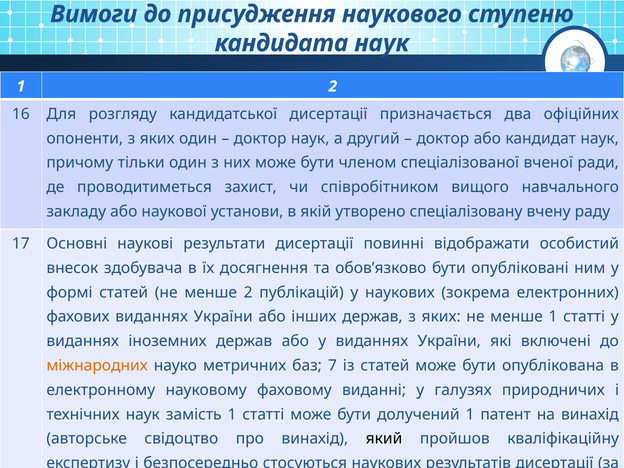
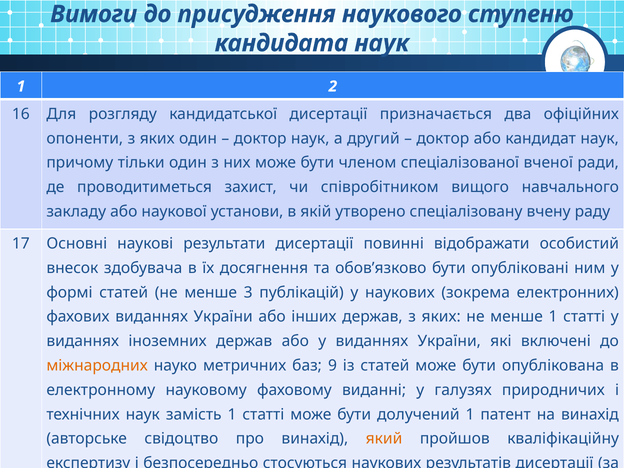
менше 2: 2 -> 3 (248, 292)
7: 7 -> 9 (332, 366)
який colour: black -> orange (384, 439)
